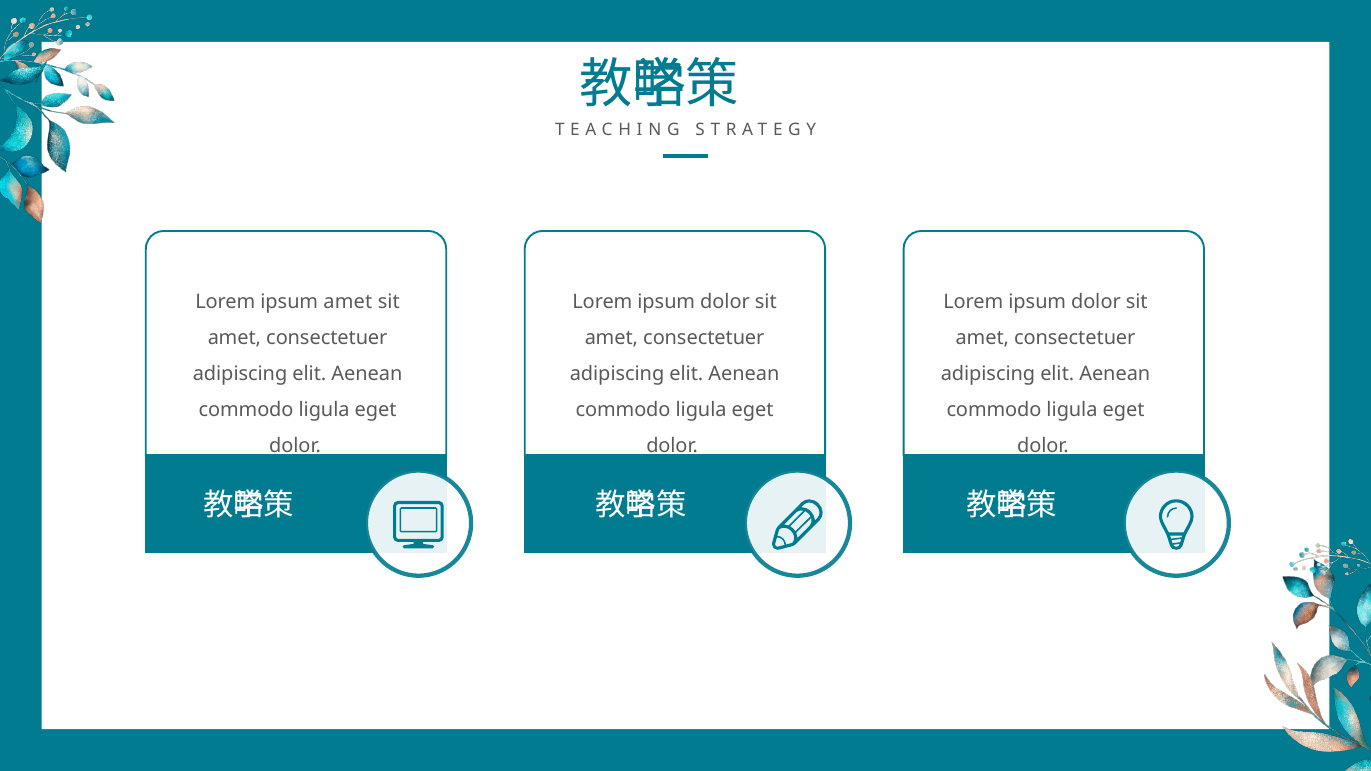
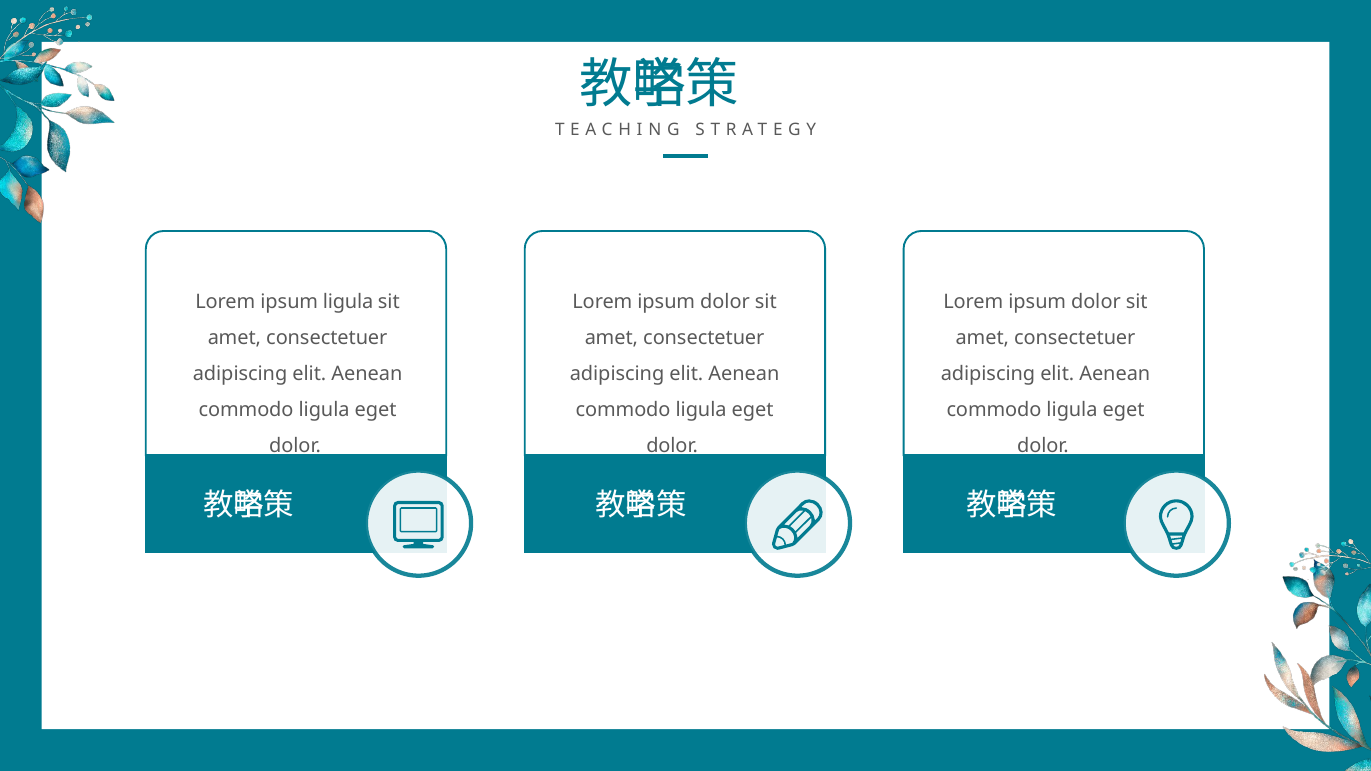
ipsum amet: amet -> ligula (348, 302)
